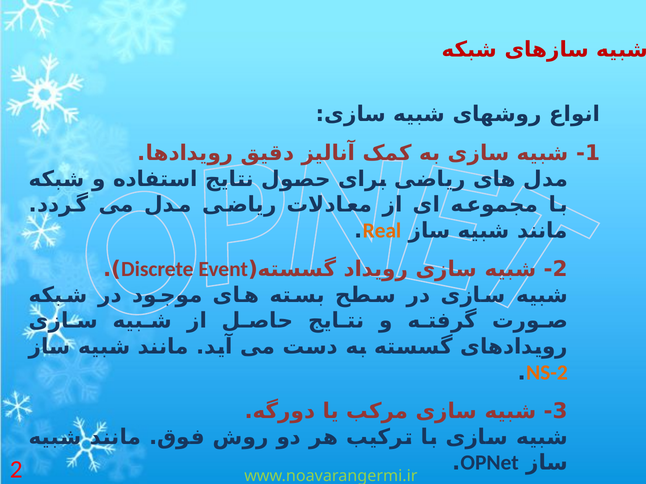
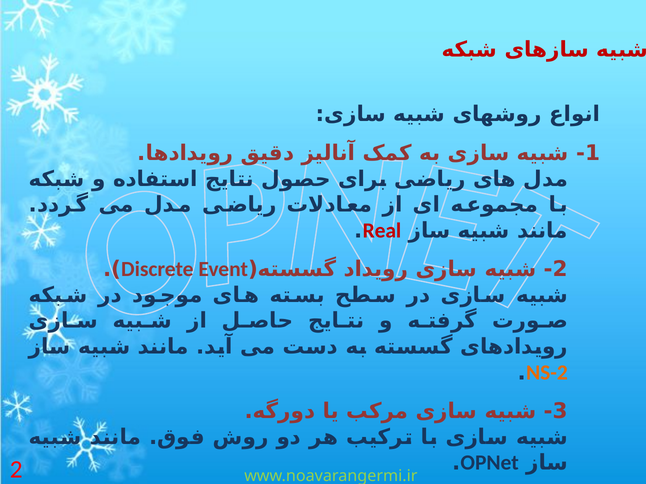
Real colour: orange -> red (382, 231)
